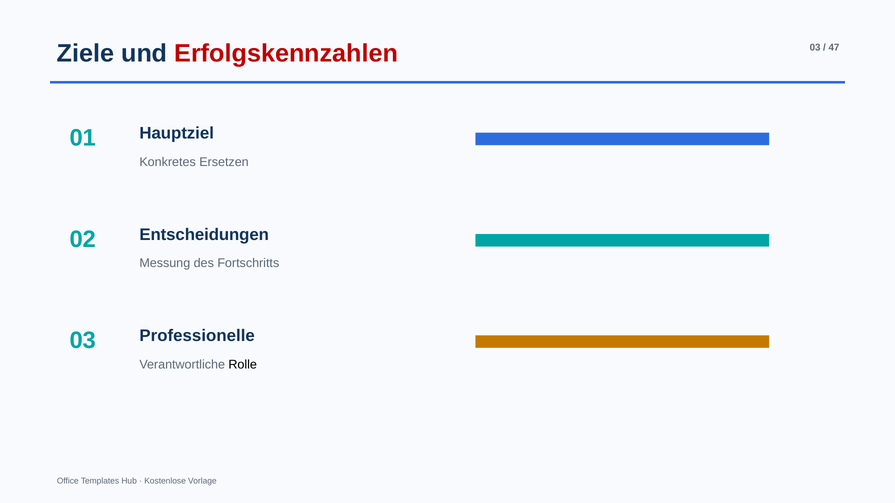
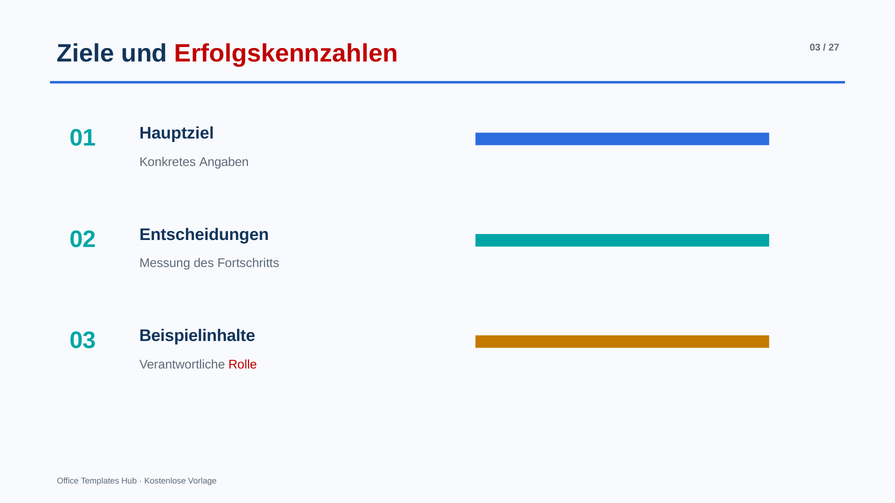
47: 47 -> 27 (834, 48)
Ersetzen: Ersetzen -> Angaben (224, 162)
Professionelle: Professionelle -> Beispielinhalte (197, 336)
Rolle colour: black -> red (243, 365)
